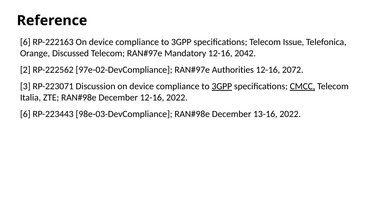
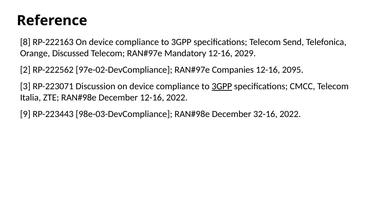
6: 6 -> 8 (25, 42)
Issue: Issue -> Send (293, 42)
2042: 2042 -> 2029 (245, 53)
Authorities: Authorities -> Companies (233, 70)
2072: 2072 -> 2095 (293, 70)
CMCC underline: present -> none (302, 86)
6: 6 -> 9 (25, 114)
13-16: 13-16 -> 32-16 (265, 114)
